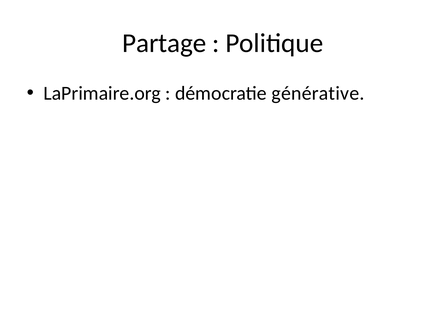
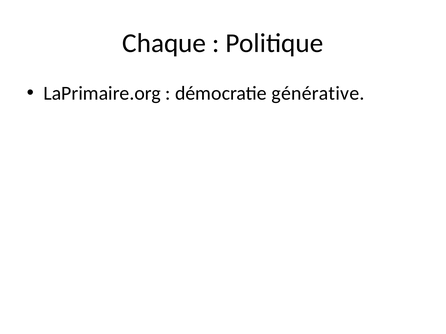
Partage: Partage -> Chaque (164, 43)
